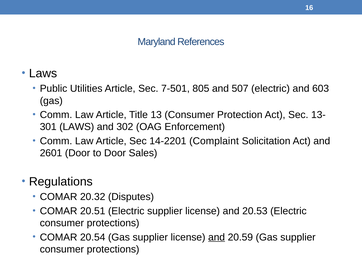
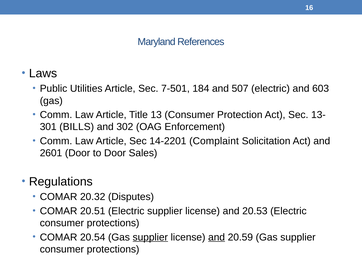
805: 805 -> 184 (201, 88)
LAWS: LAWS -> BILLS (77, 127)
supplier underline: none -> present (150, 237)
